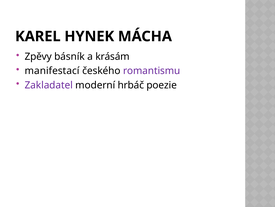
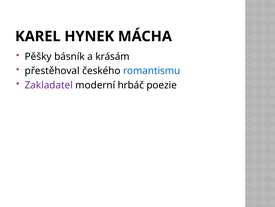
Zpěvy: Zpěvy -> Pěšky (38, 56)
manifestací: manifestací -> přestěhoval (52, 71)
romantismu colour: purple -> blue (152, 71)
